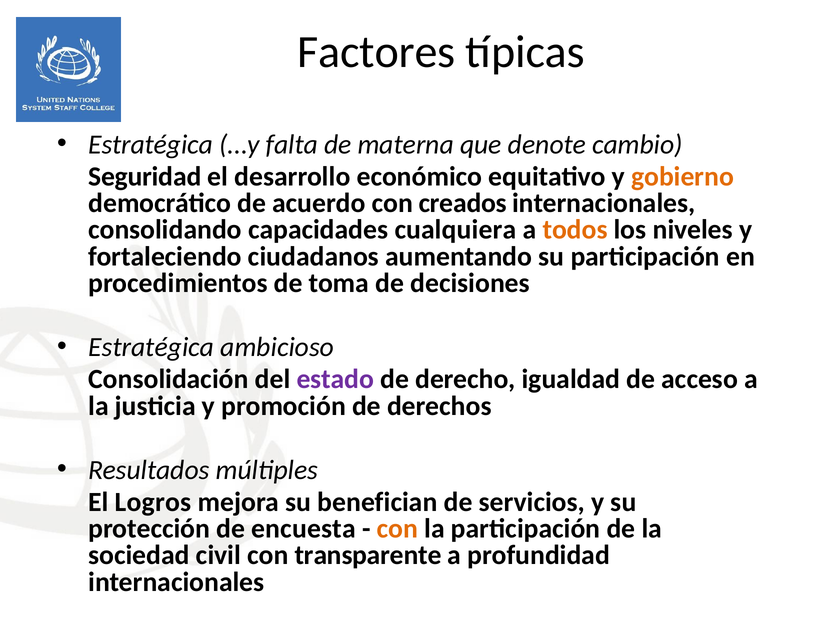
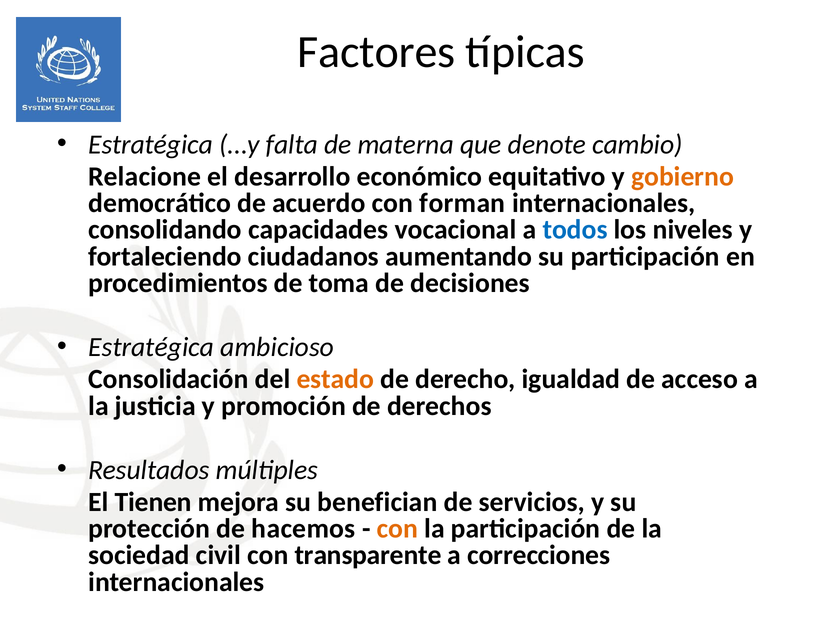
Seguridad: Seguridad -> Relacione (145, 176)
creados: creados -> forman (462, 203)
cualquiera: cualquiera -> vocacional (455, 230)
todos colour: orange -> blue (575, 230)
estado colour: purple -> orange (335, 379)
Logros: Logros -> Tienen (153, 502)
encuesta: encuesta -> hacemos (303, 528)
profundidad: profundidad -> correcciones (539, 555)
